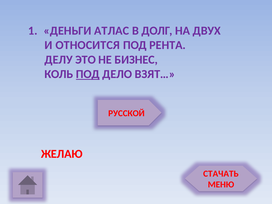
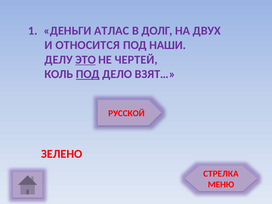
РЕНТА: РЕНТА -> НАШИ (168, 45)
ЭТО underline: none -> present (86, 60)
БИЗНЕС: БИЗНЕС -> ЧЕРТЕЙ (136, 60)
ЖЕЛАЮ: ЖЕЛАЮ -> ЗЕЛЕНО (62, 154)
СТАЧАТЬ: СТАЧАТЬ -> СТРЕЛКА (221, 174)
